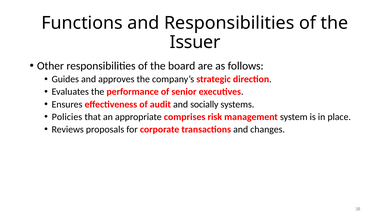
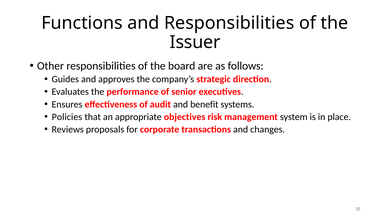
socially: socially -> benefit (204, 104)
comprises: comprises -> objectives (185, 117)
